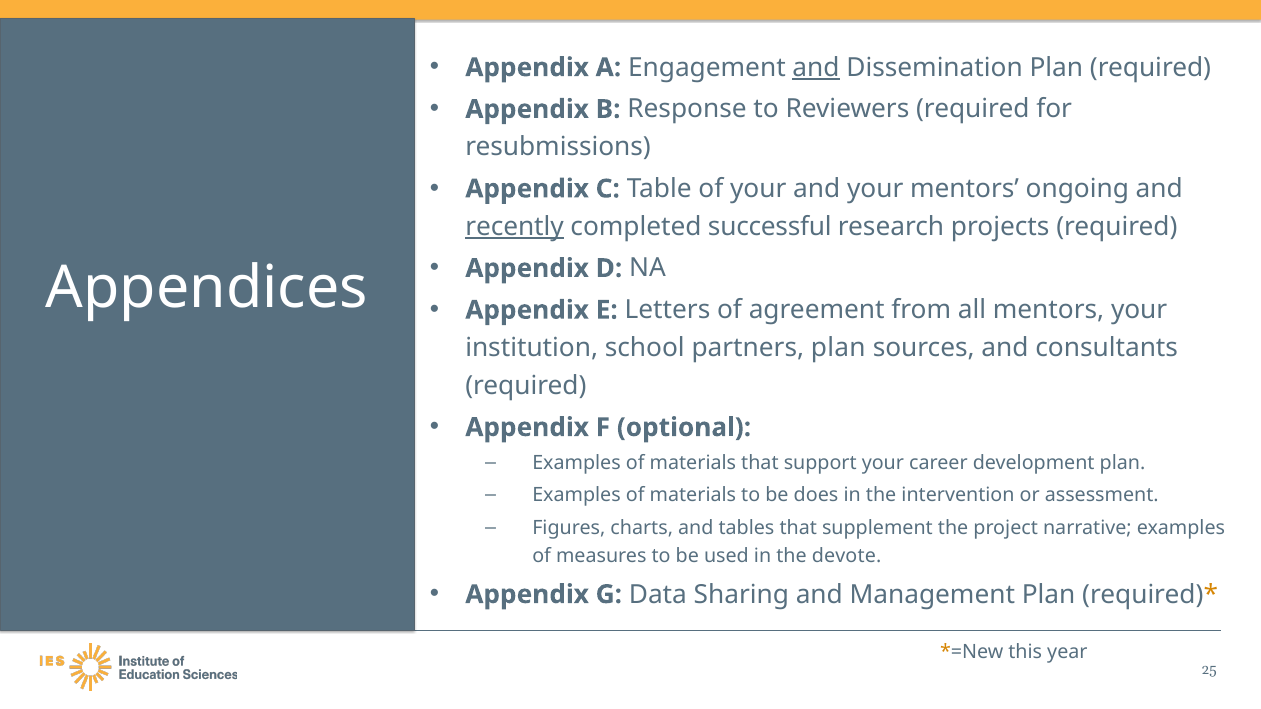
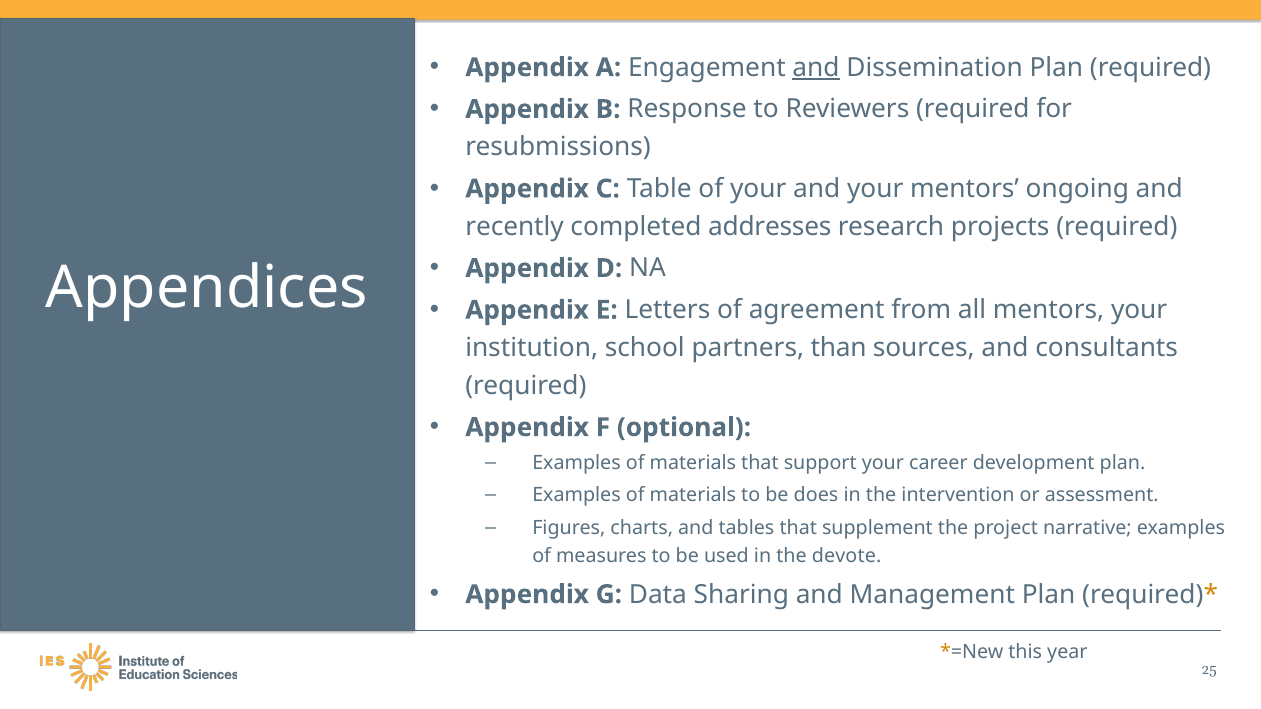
recently underline: present -> none (515, 227)
successful: successful -> addresses (770, 227)
partners plan: plan -> than (839, 348)
